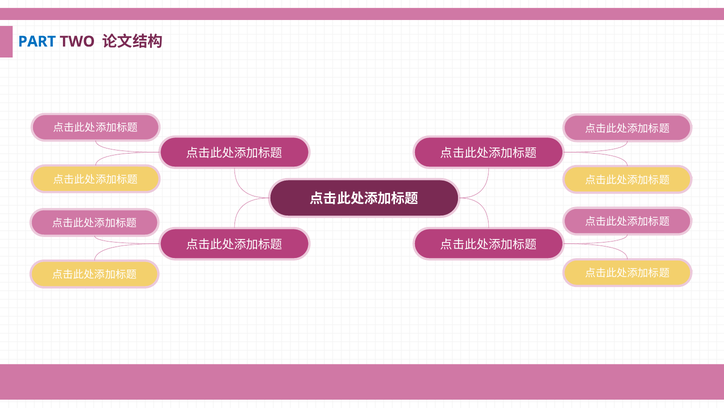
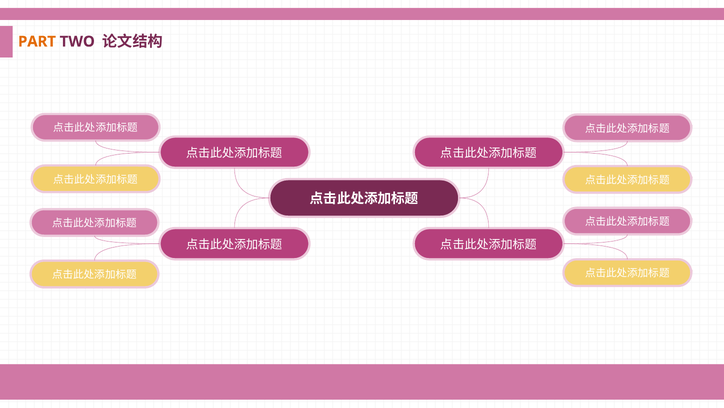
PART colour: blue -> orange (37, 42)
